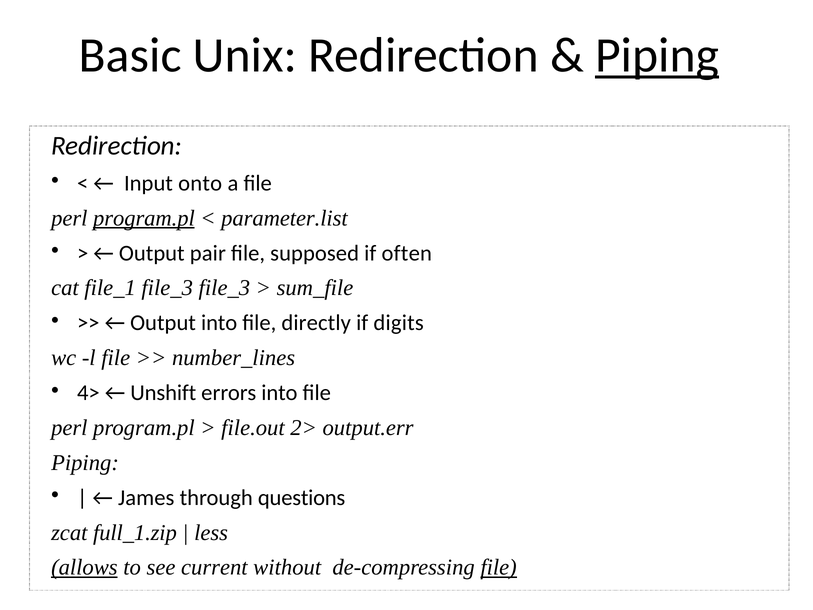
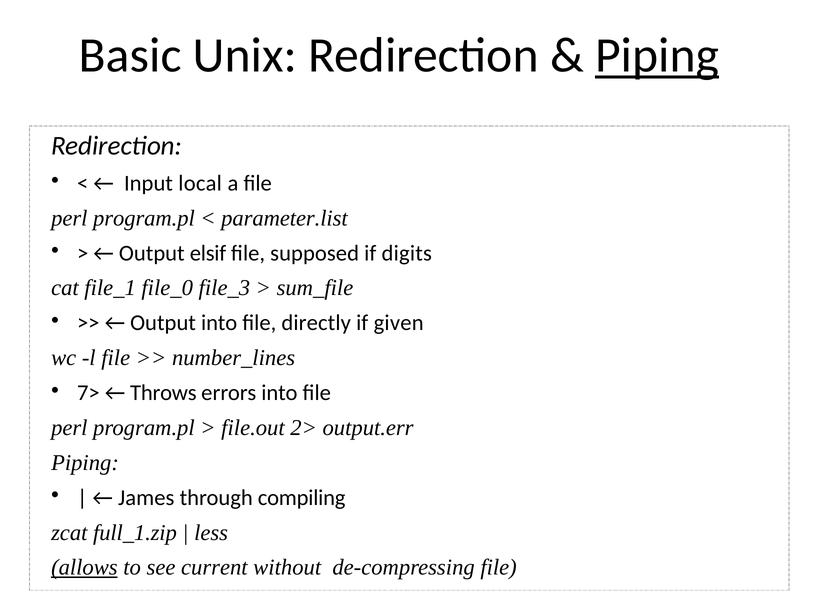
onto: onto -> local (200, 183)
program.pl underline: present -> none (144, 218)
pair: pair -> elsif (208, 253)
often: often -> digits (407, 253)
file_1 file_3: file_3 -> file_0 (167, 288)
digits: digits -> given (399, 323)
4>: 4> -> 7> (88, 393)
Unshift: Unshift -> Throws (163, 393)
questions: questions -> compiling (302, 497)
file underline: present -> none (499, 567)
